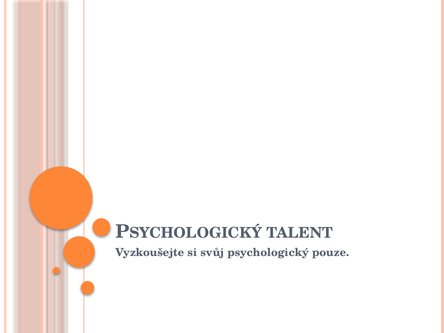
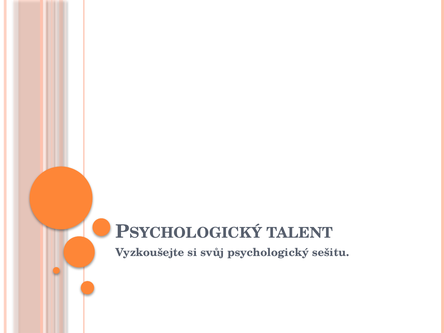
pouze: pouze -> sešitu (331, 253)
